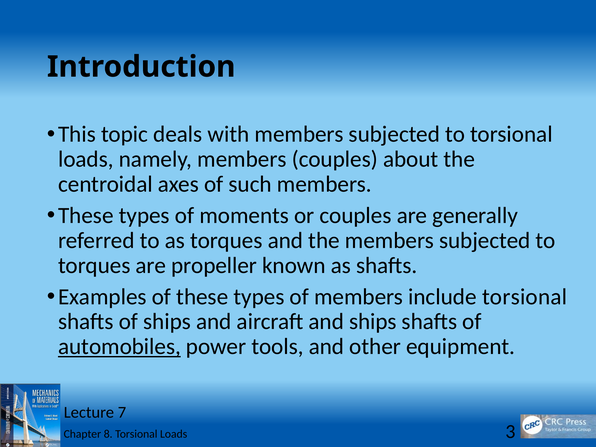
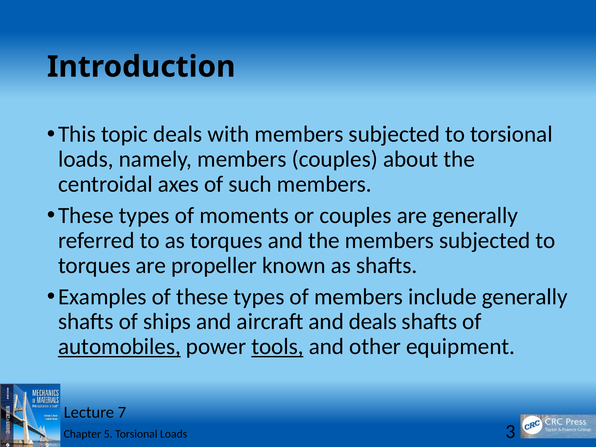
include torsional: torsional -> generally (525, 297)
and ships: ships -> deals (373, 322)
tools underline: none -> present (277, 347)
8: 8 -> 5 (108, 434)
